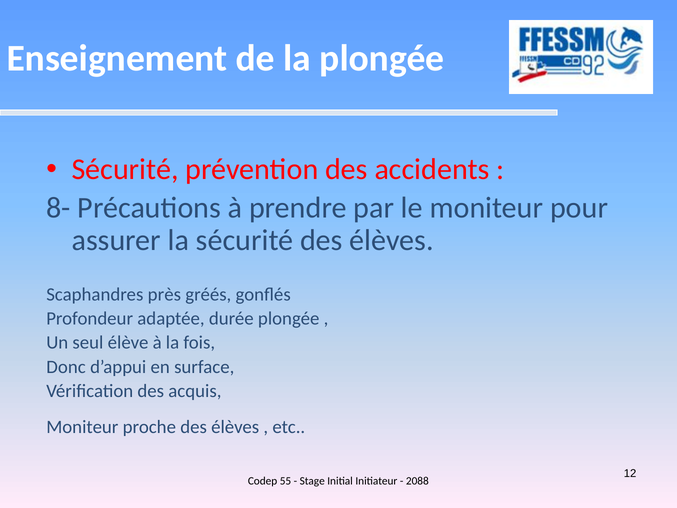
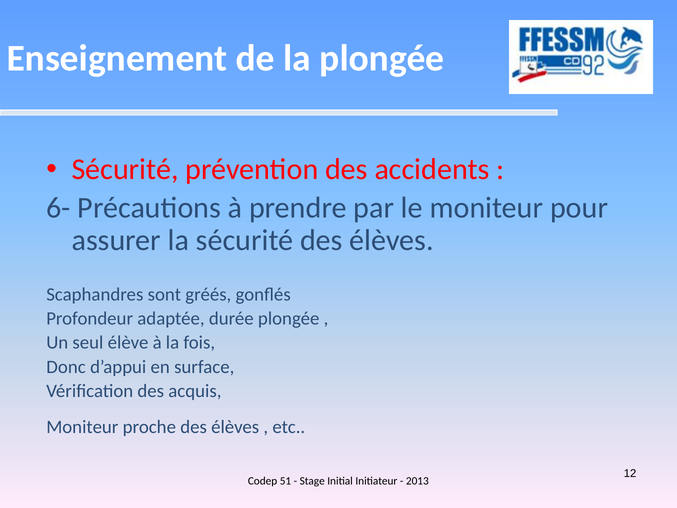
8-: 8- -> 6- (58, 208)
près: près -> sont (164, 294)
55: 55 -> 51 (285, 481)
2088: 2088 -> 2013 (417, 481)
